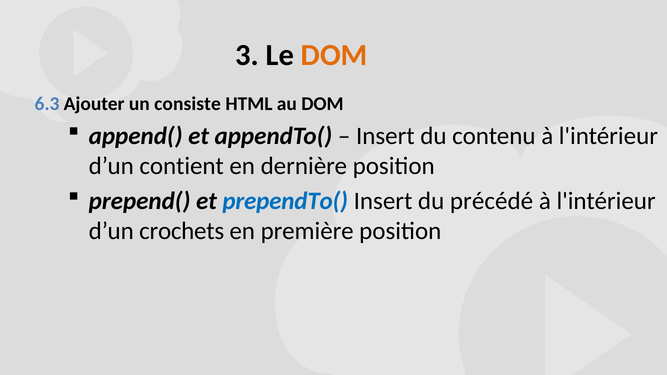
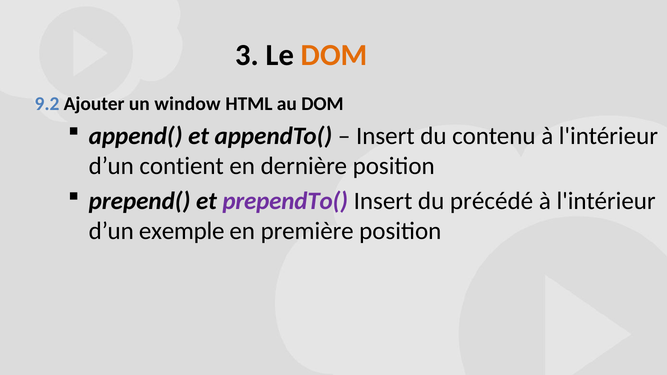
6.3: 6.3 -> 9.2 (47, 104)
consiste: consiste -> window (188, 104)
prependTo( colour: blue -> purple (285, 201)
crochets: crochets -> exemple (182, 231)
